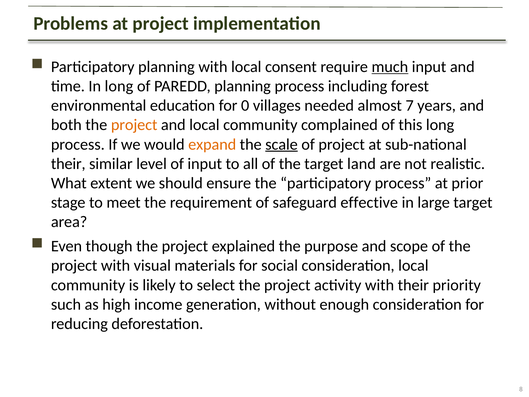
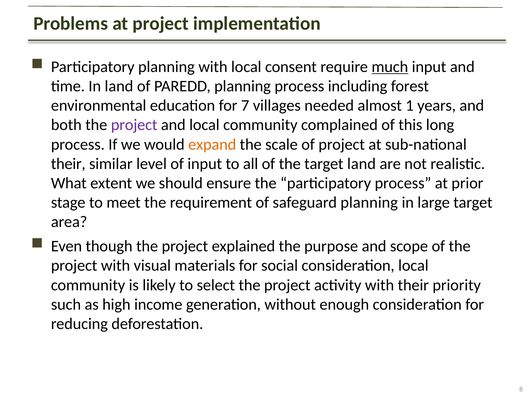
In long: long -> land (119, 86)
0: 0 -> 7 (245, 105)
7: 7 -> 1 (410, 105)
project colour: orange -> purple (134, 125)
scale underline: present -> none (282, 144)
safeguard effective: effective -> planning (369, 202)
